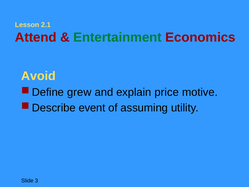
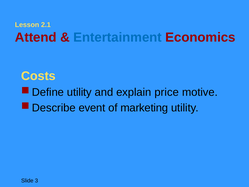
Entertainment colour: green -> blue (118, 37)
Avoid: Avoid -> Costs (38, 76)
grew: grew -> utility (79, 92)
assuming: assuming -> marketing (144, 108)
